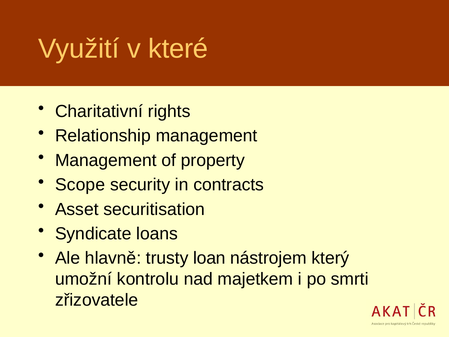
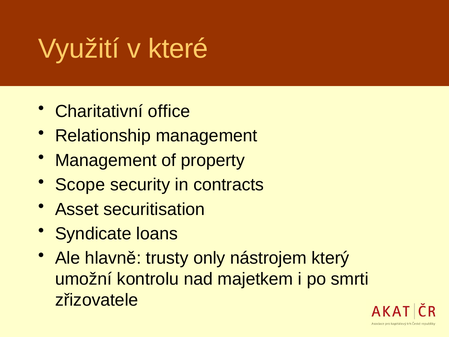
rights: rights -> office (169, 111)
loan: loan -> only (209, 258)
